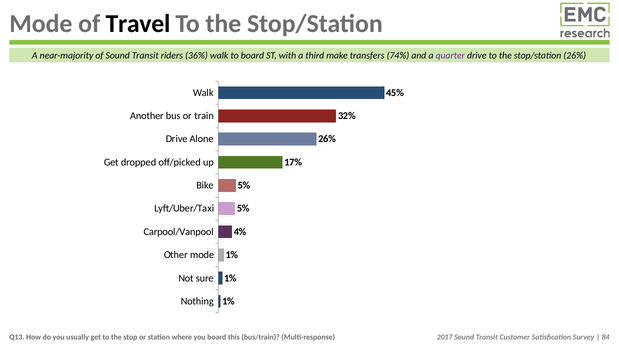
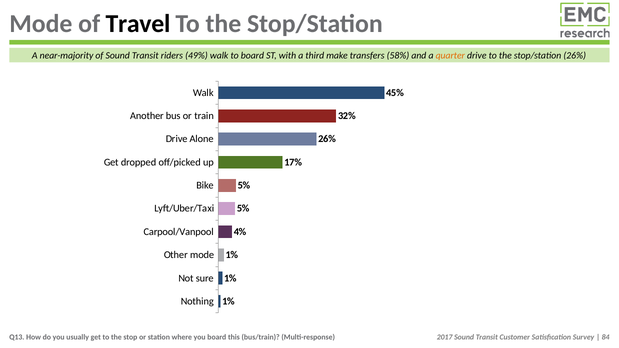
36%: 36% -> 49% (196, 56)
74%: 74% -> 58% (398, 56)
quarter colour: purple -> orange (450, 56)
